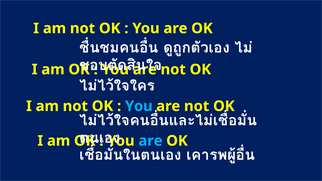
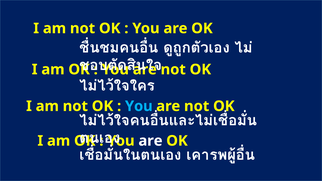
are colour: light blue -> white (150, 141)
